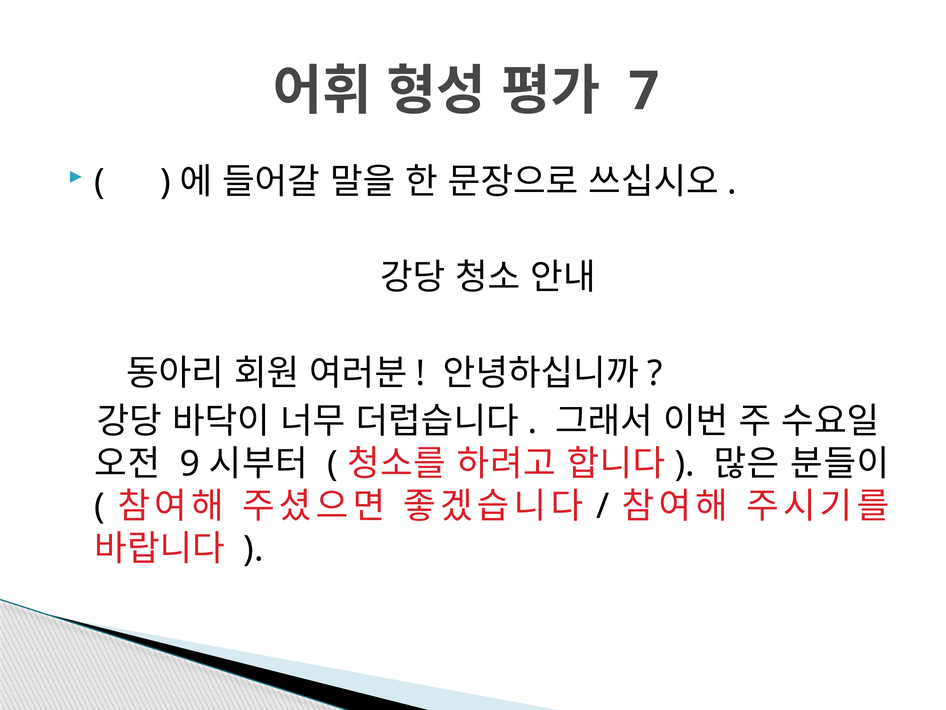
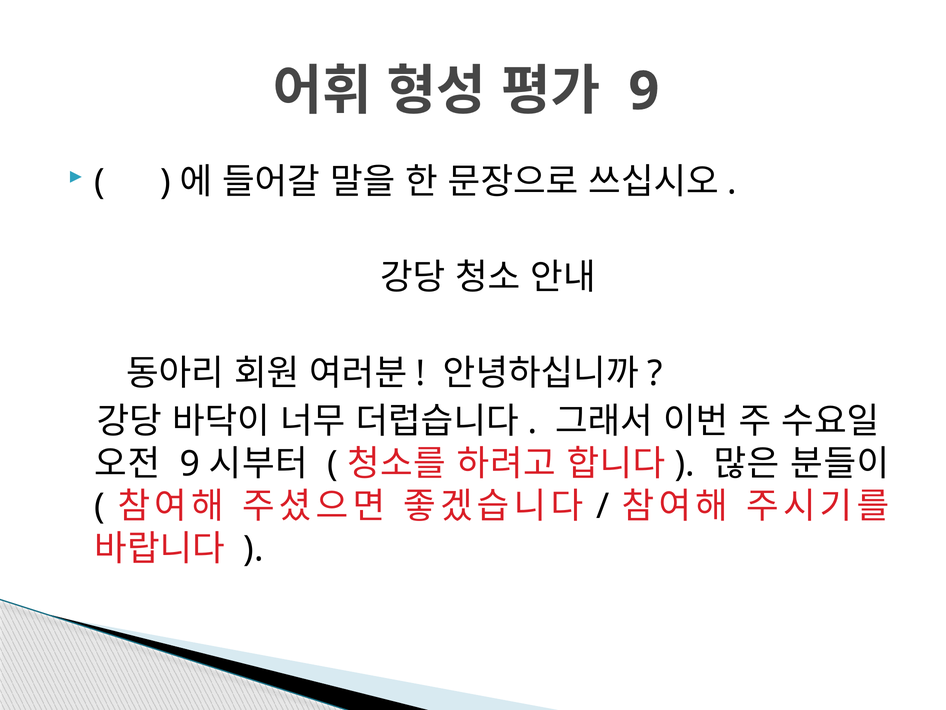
7: 7 -> 9 (644, 91)
